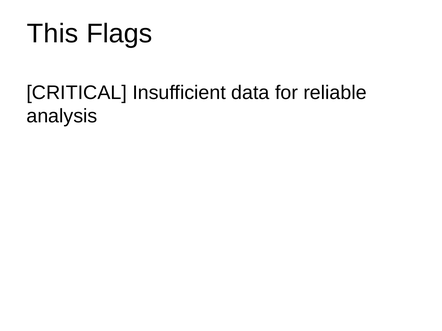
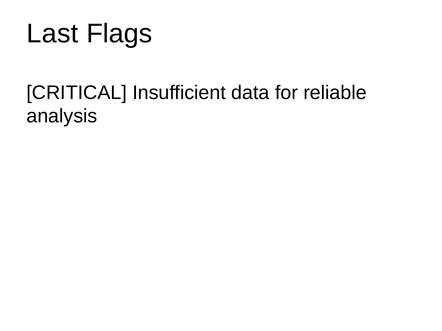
This: This -> Last (53, 34)
